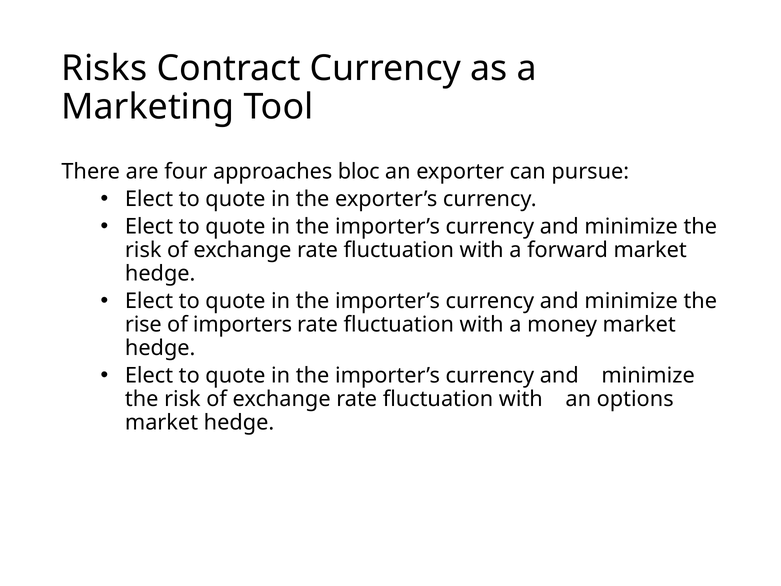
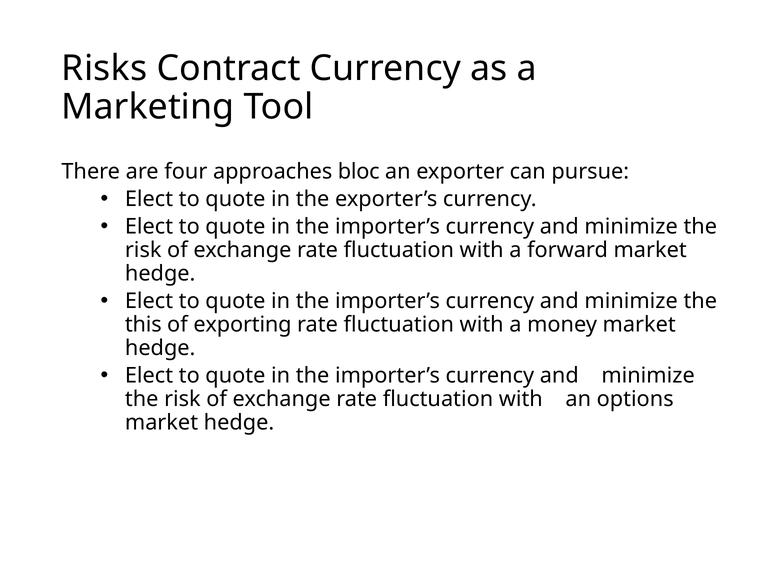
rise: rise -> this (143, 324)
importers: importers -> exporting (242, 324)
